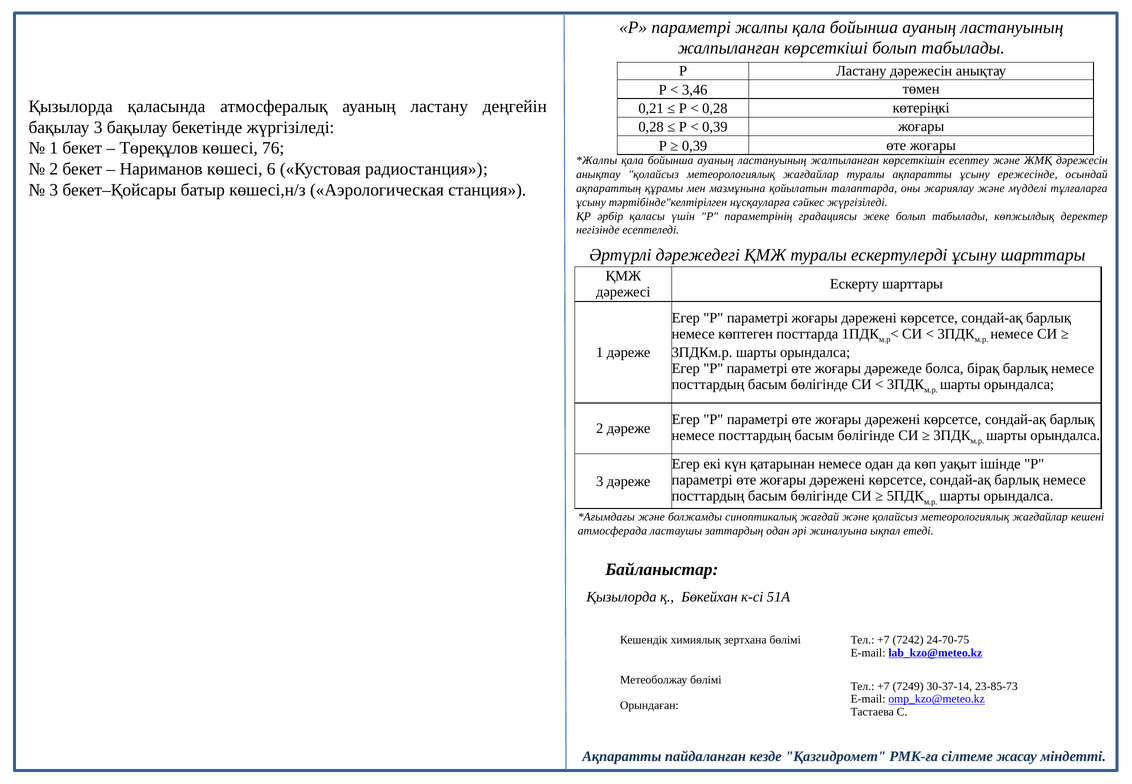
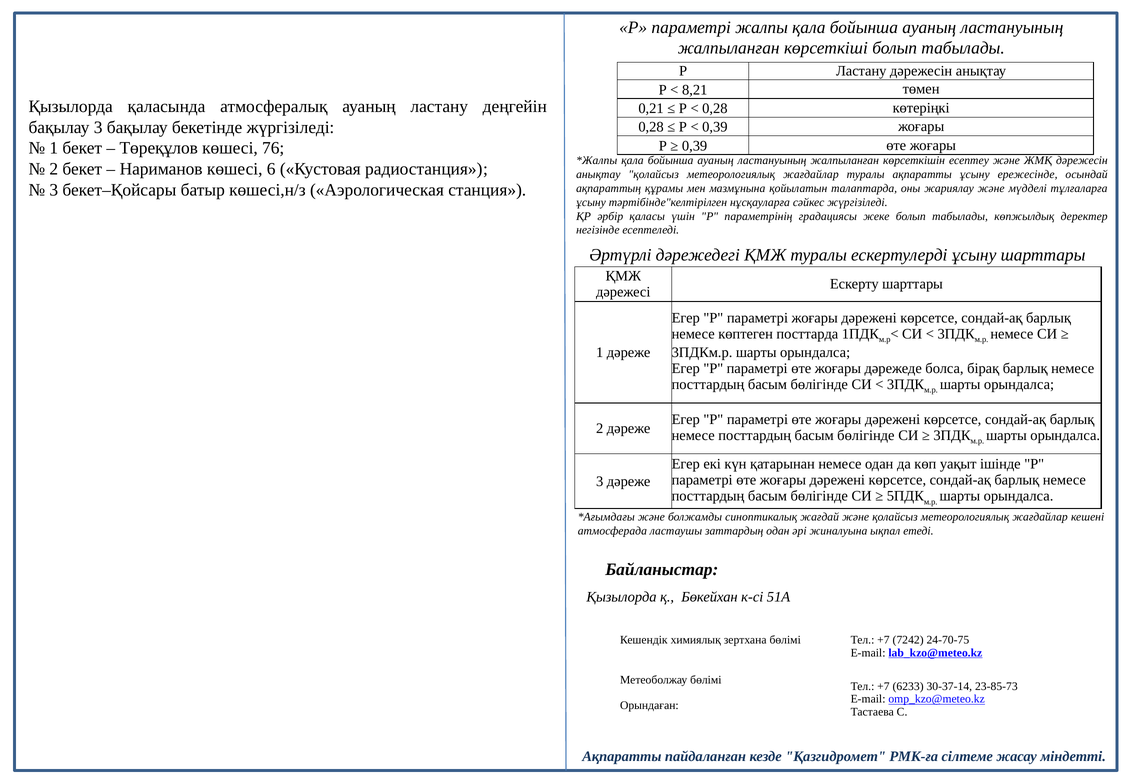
3,46: 3,46 -> 8,21 (695, 90)
7249: 7249 -> 6233 (908, 686)
